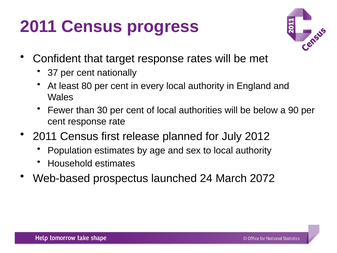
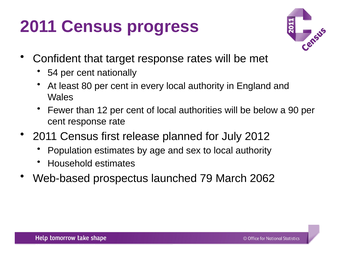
37: 37 -> 54 (53, 73)
30: 30 -> 12 (102, 110)
24: 24 -> 79 (206, 178)
2072: 2072 -> 2062 (262, 178)
